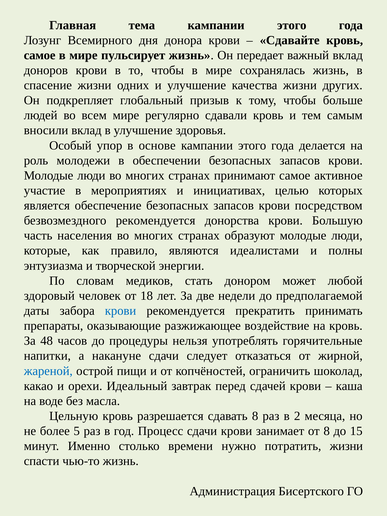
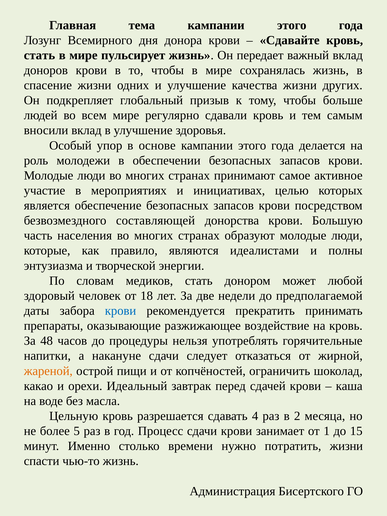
самое: самое -> стать (39, 55)
безвозмездного рекомендуется: рекомендуется -> составляющей (156, 221)
жареной colour: blue -> orange (48, 371)
сдавать 8: 8 -> 4 (255, 416)
от 8: 8 -> 1 (327, 431)
